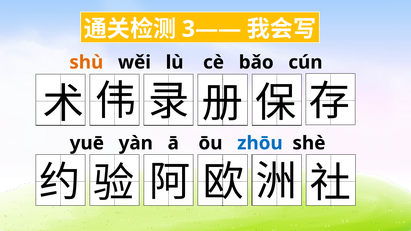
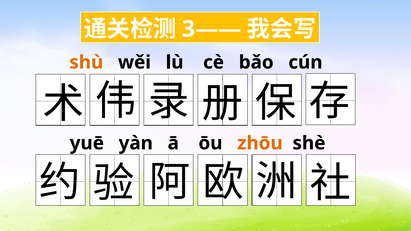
zhōu colour: blue -> orange (260, 143)
